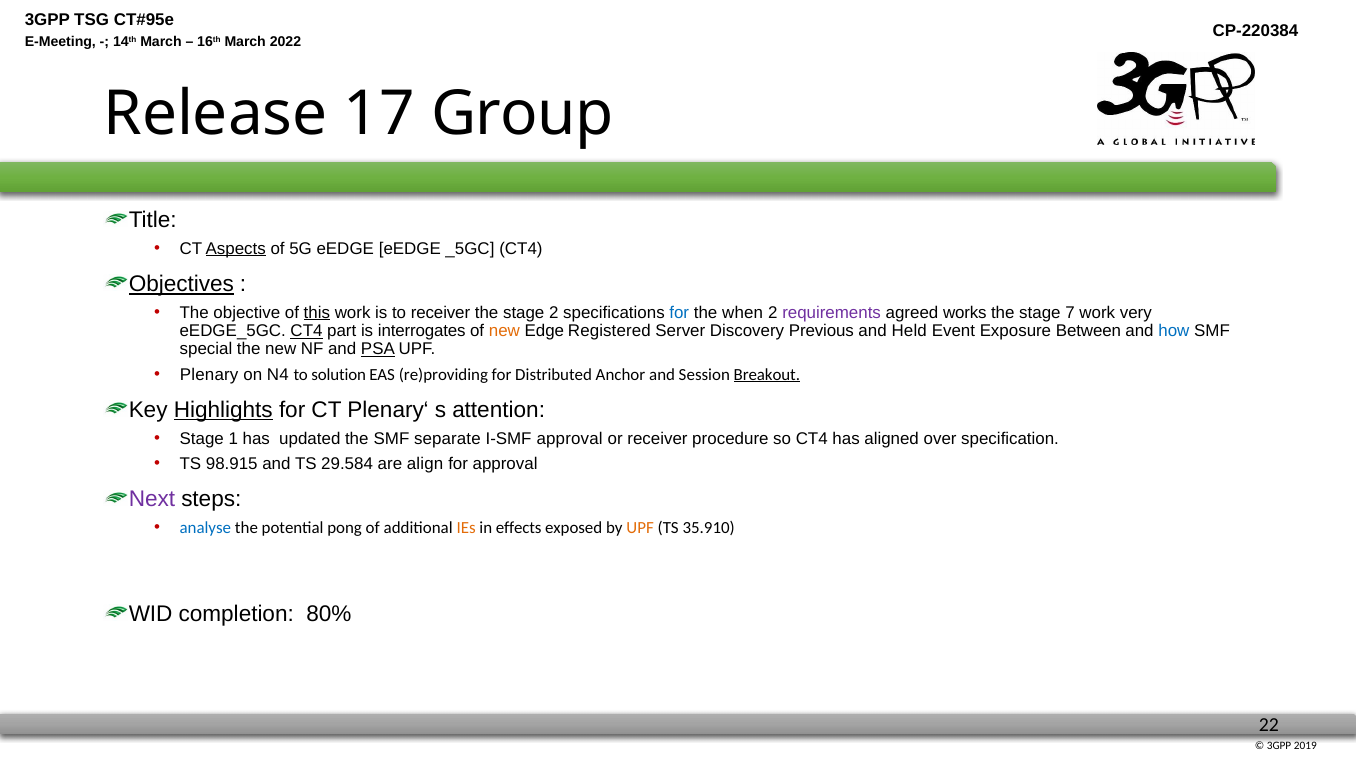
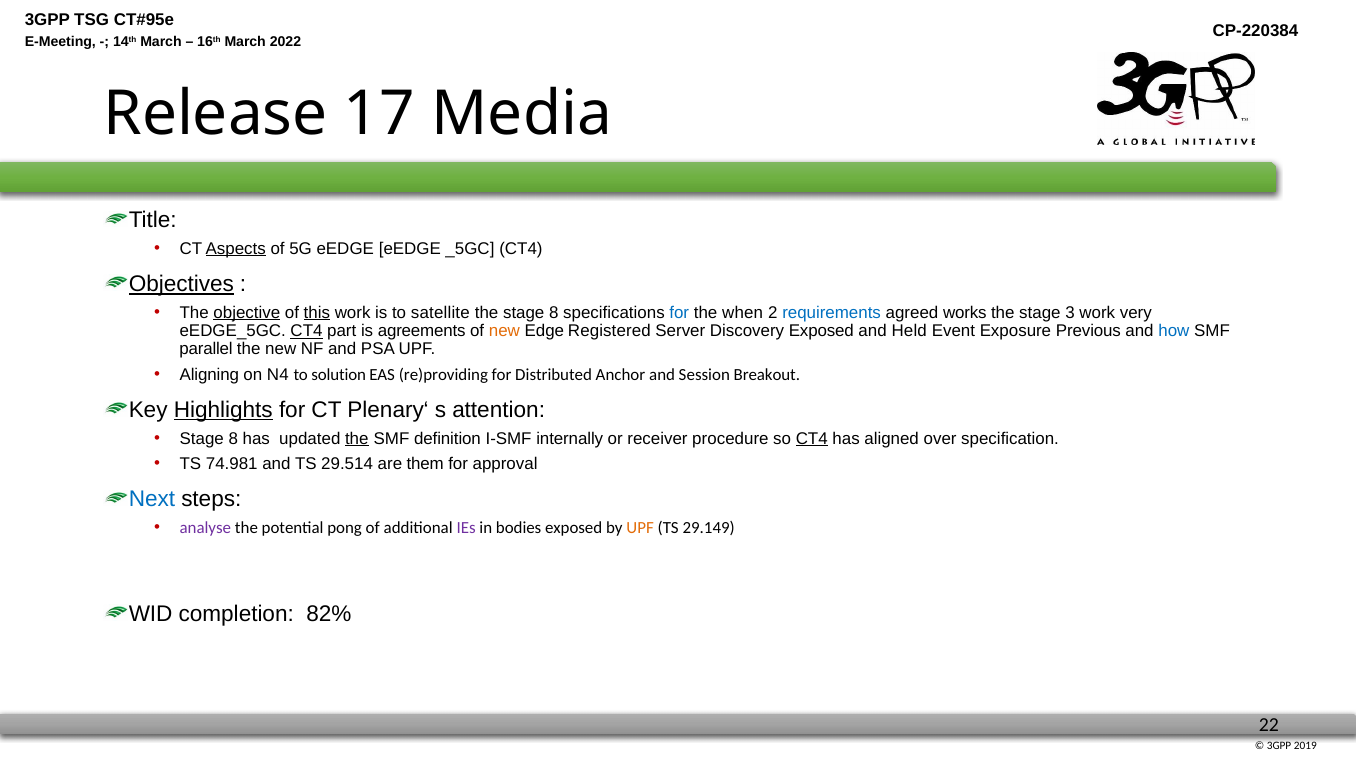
Group: Group -> Media (522, 114)
objective underline: none -> present (247, 312)
to receiver: receiver -> satellite (440, 312)
the stage 2: 2 -> 8 (554, 312)
requirements colour: purple -> blue (832, 312)
7: 7 -> 3 (1070, 312)
interrogates: interrogates -> agreements (422, 331)
Discovery Previous: Previous -> Exposed (821, 331)
Between: Between -> Previous (1088, 331)
special: special -> parallel (206, 349)
PSA underline: present -> none (378, 349)
Plenary: Plenary -> Aligning (209, 374)
Breakout underline: present -> none (767, 374)
1: 1 -> 8 (233, 438)
the underline: none -> present (357, 438)
separate: separate -> definition (447, 438)
I-SMF approval: approval -> internally (570, 438)
CT4 underline: none -> present (812, 438)
98.915: 98.915 -> 74.981 (232, 464)
29.584: 29.584 -> 29.514 (347, 464)
align: align -> them (425, 464)
Next colour: purple -> blue (152, 499)
analyse colour: blue -> purple (205, 527)
IEs colour: orange -> purple (466, 527)
effects: effects -> bodies (519, 527)
35.910: 35.910 -> 29.149 (709, 527)
80%: 80% -> 82% (329, 614)
